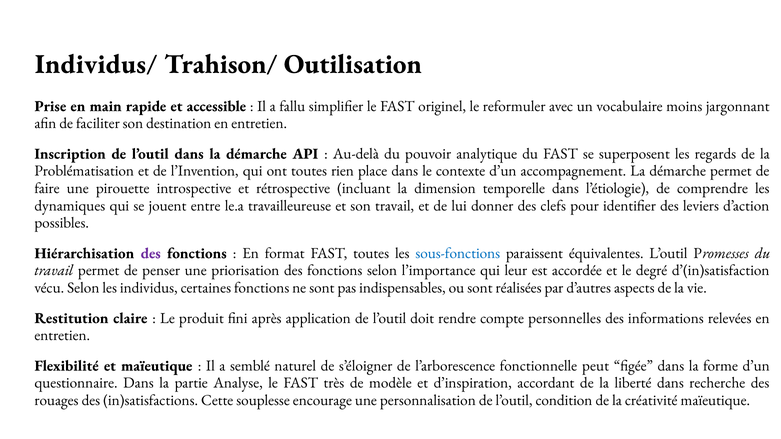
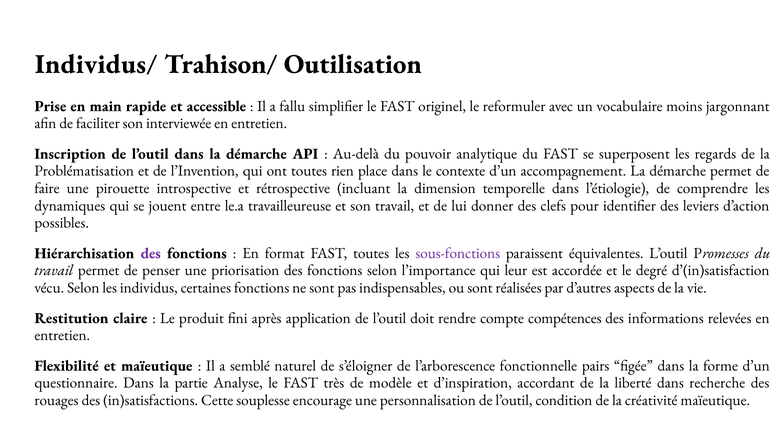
destination: destination -> interviewée (179, 123)
sous-fonctions colour: blue -> purple (458, 253)
personnelles: personnelles -> compétences (565, 318)
peut: peut -> pairs (596, 366)
